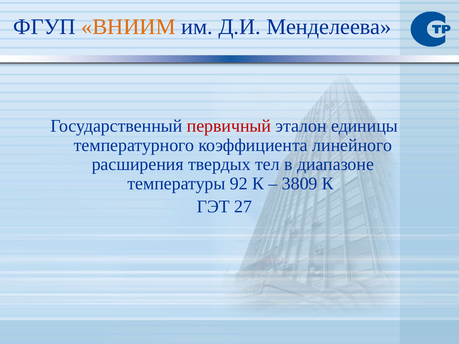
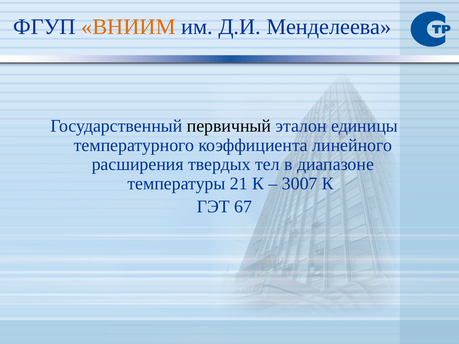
первичный colour: red -> black (229, 126)
92: 92 -> 21 (239, 184)
3809: 3809 -> 3007 (300, 184)
27: 27 -> 67 (243, 207)
